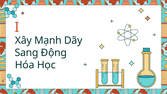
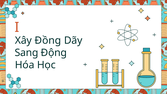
Mạnh: Mạnh -> Đồng (48, 40)
